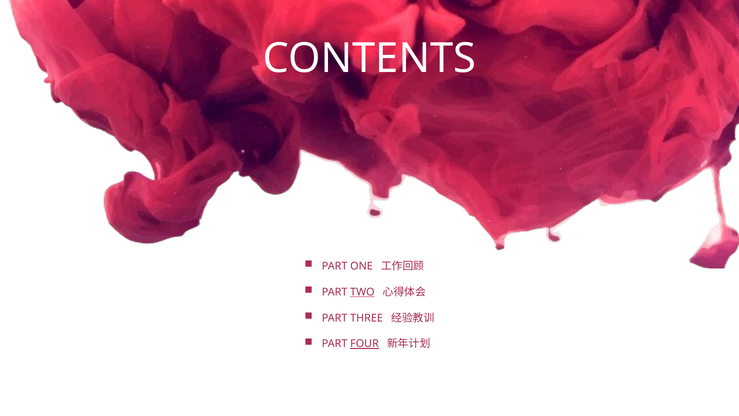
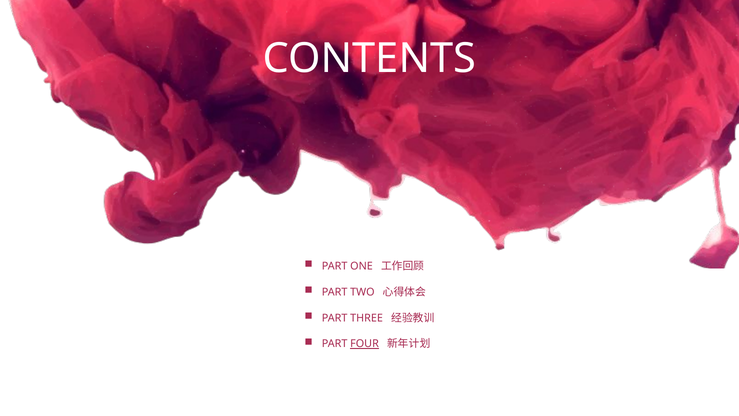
TWO underline: present -> none (362, 292)
